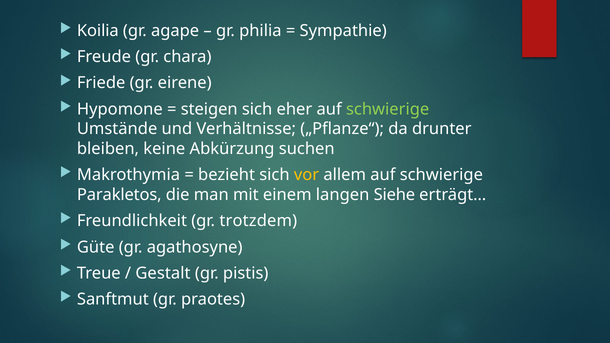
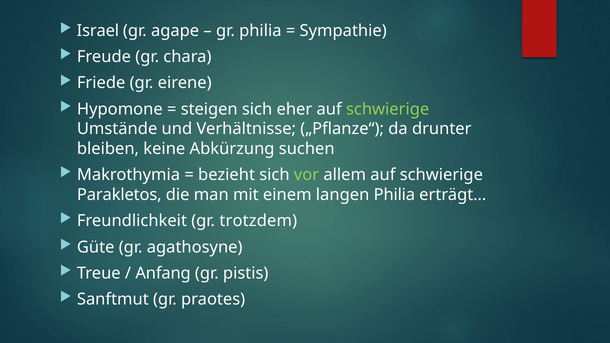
Koilia: Koilia -> Israel (98, 31)
vor colour: yellow -> light green (307, 175)
langen Siehe: Siehe -> Philia (394, 195)
Gestalt: Gestalt -> Anfang (163, 273)
